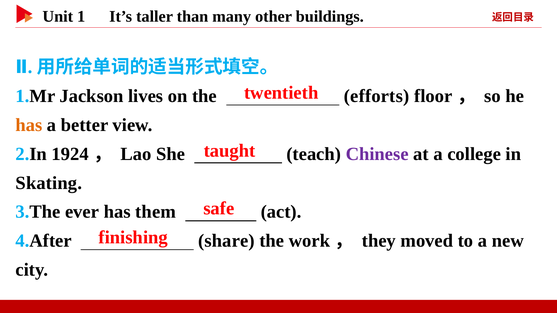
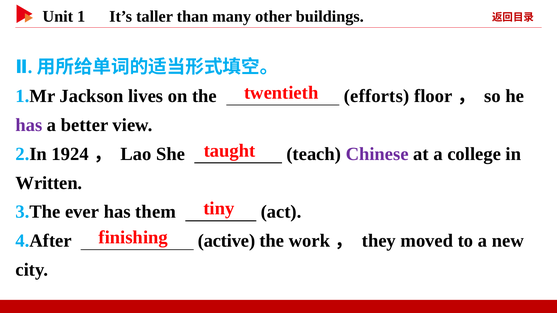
has colour: orange -> purple (29, 125)
Skating: Skating -> Written (49, 183)
safe: safe -> tiny (219, 209)
share: share -> active (227, 241)
